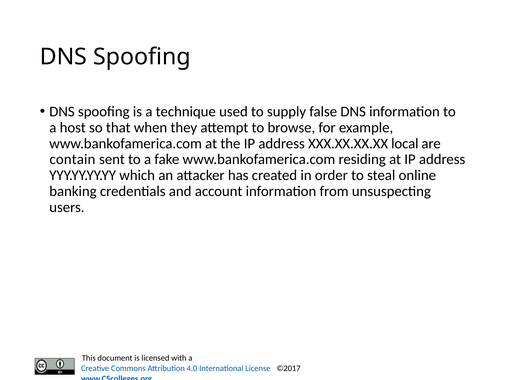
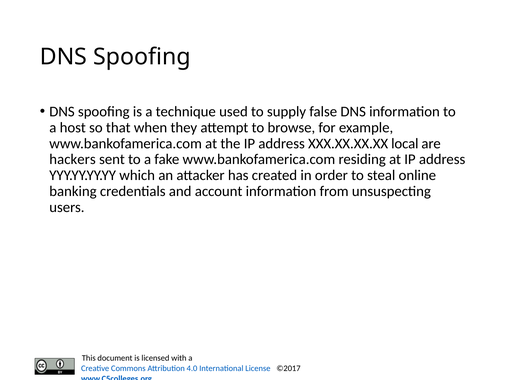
contain: contain -> hackers (73, 159)
